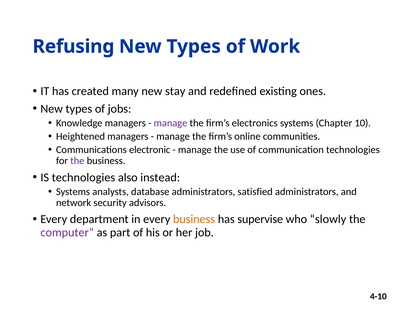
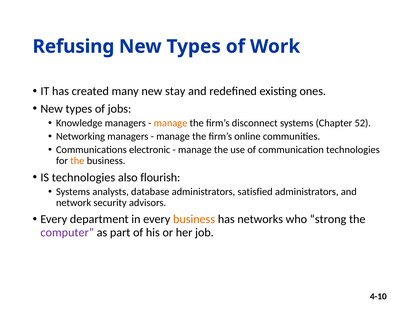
manage colour: purple -> orange (171, 123)
electronics: electronics -> disconnect (255, 123)
10: 10 -> 52 (363, 123)
Heightened: Heightened -> Networking (81, 136)
the colour: purple -> orange (77, 161)
instead: instead -> flourish (160, 177)
supervise: supervise -> networks (260, 219)
slowly: slowly -> strong (328, 219)
